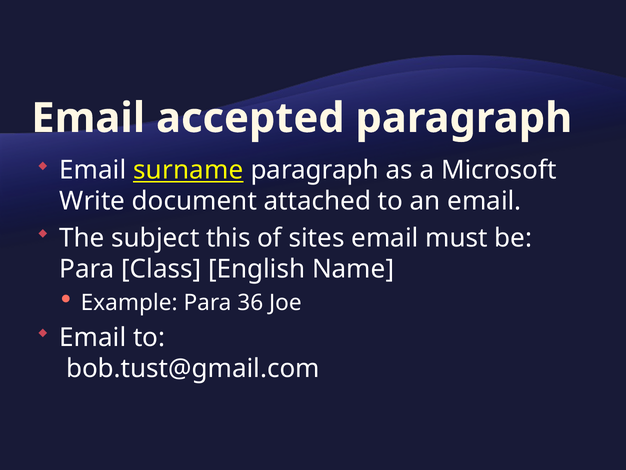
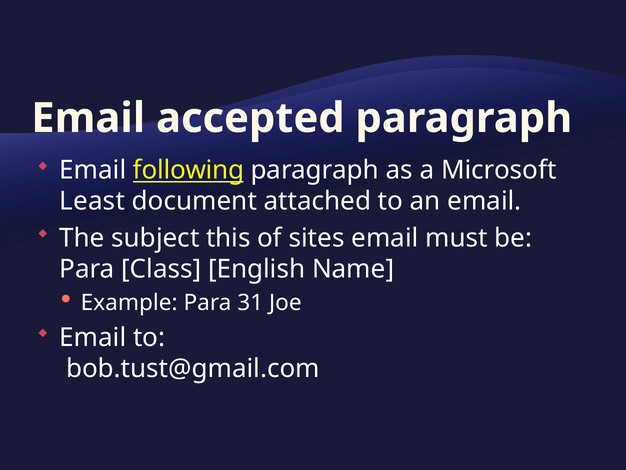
surname: surname -> following (189, 170)
Write: Write -> Least (92, 201)
36: 36 -> 31 (250, 302)
